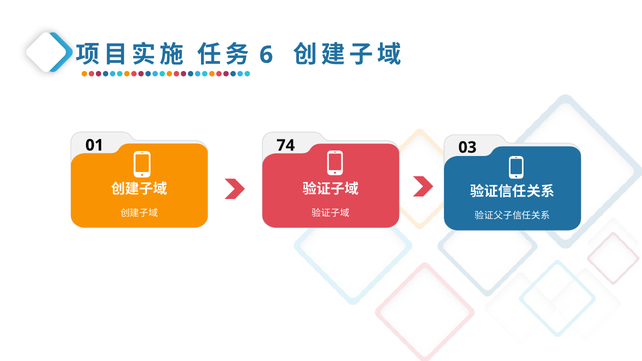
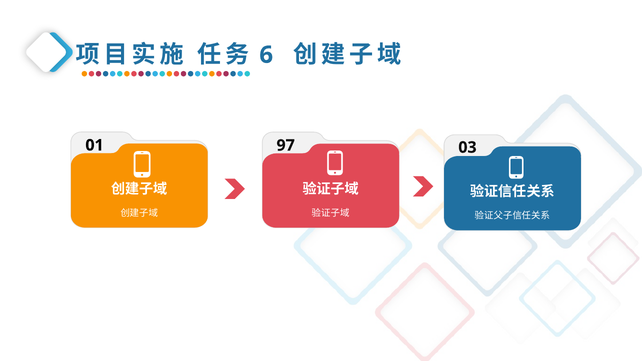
74: 74 -> 97 (286, 145)
